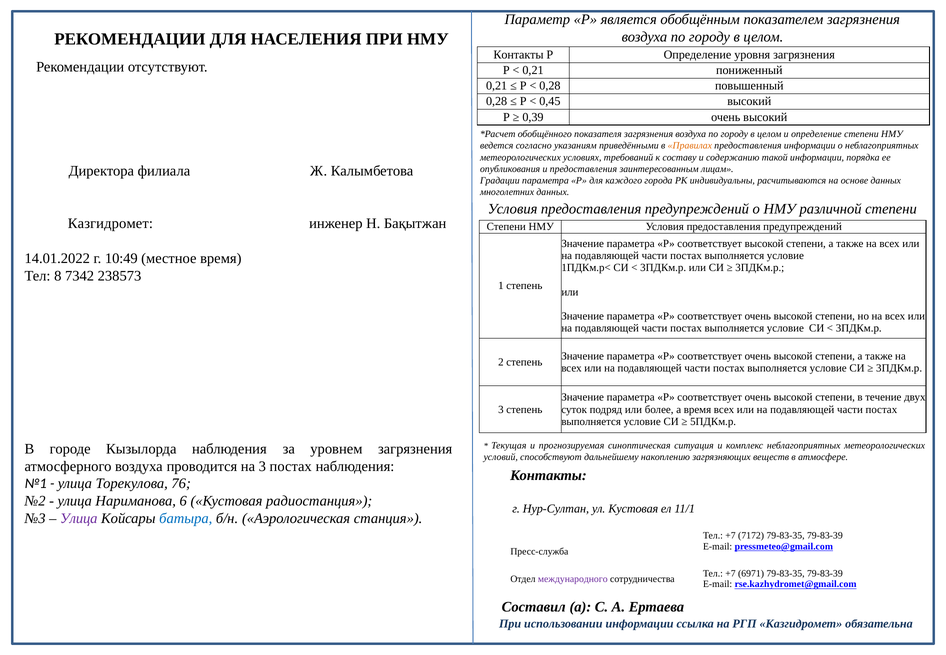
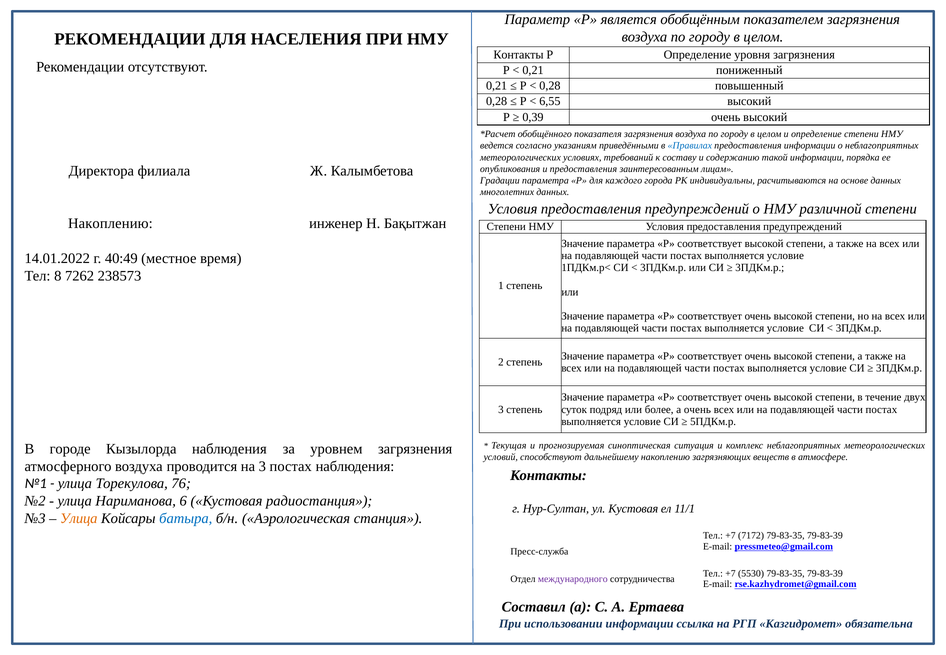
0,45: 0,45 -> 6,55 (550, 101)
Правилах colour: orange -> blue (690, 146)
Казгидромет: Казгидромет -> Накоплению (110, 223)
10:49: 10:49 -> 40:49 (121, 258)
7342: 7342 -> 7262 (80, 276)
а время: время -> очень (697, 409)
Улица colour: purple -> orange (79, 519)
6971: 6971 -> 5530 (751, 573)
